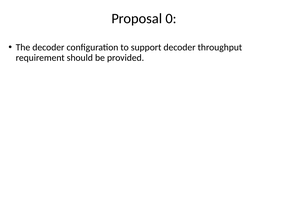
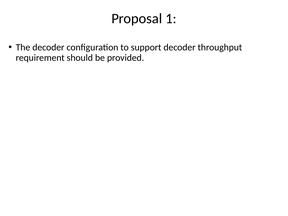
0: 0 -> 1 (171, 19)
